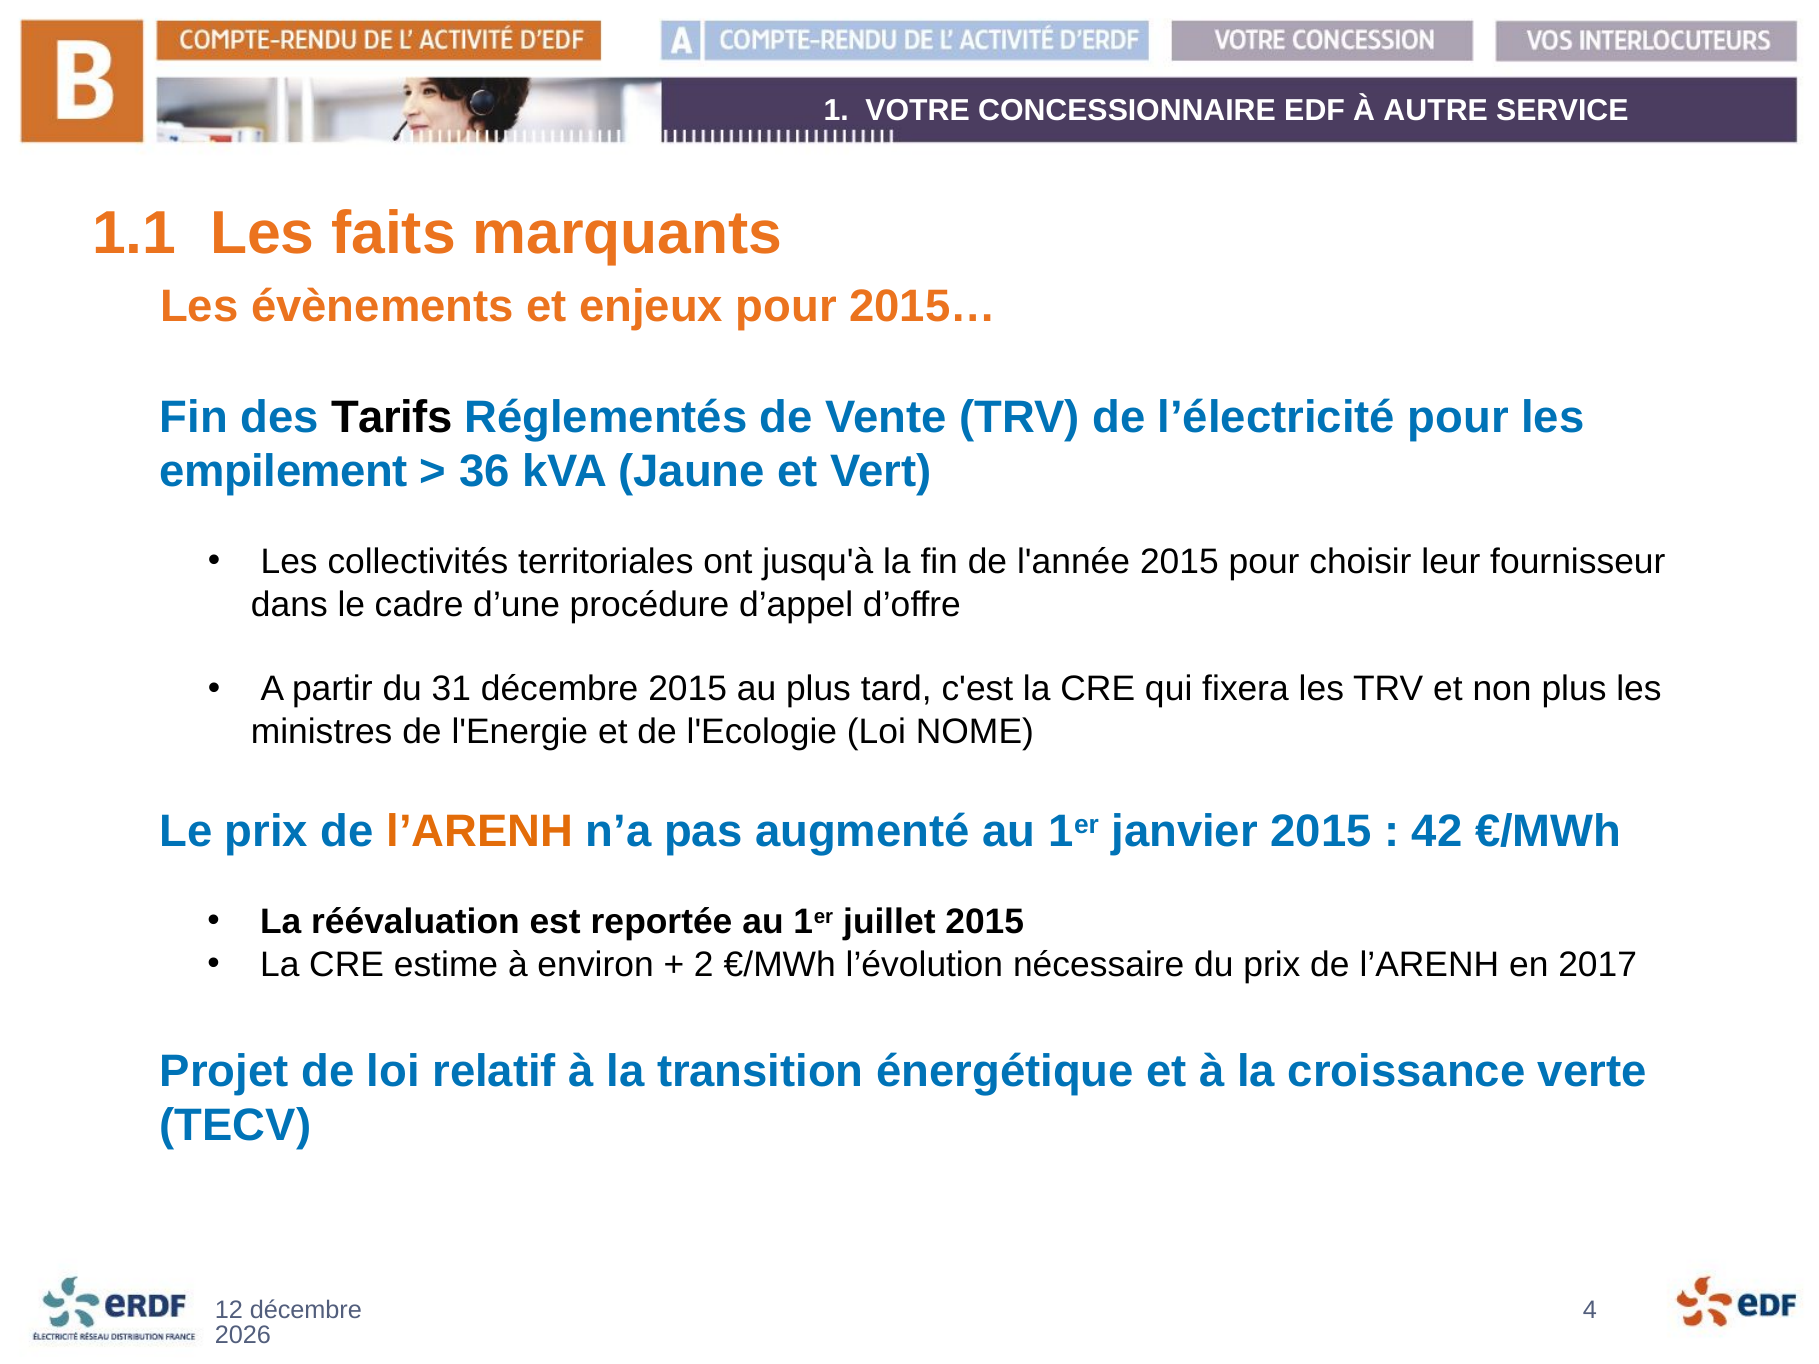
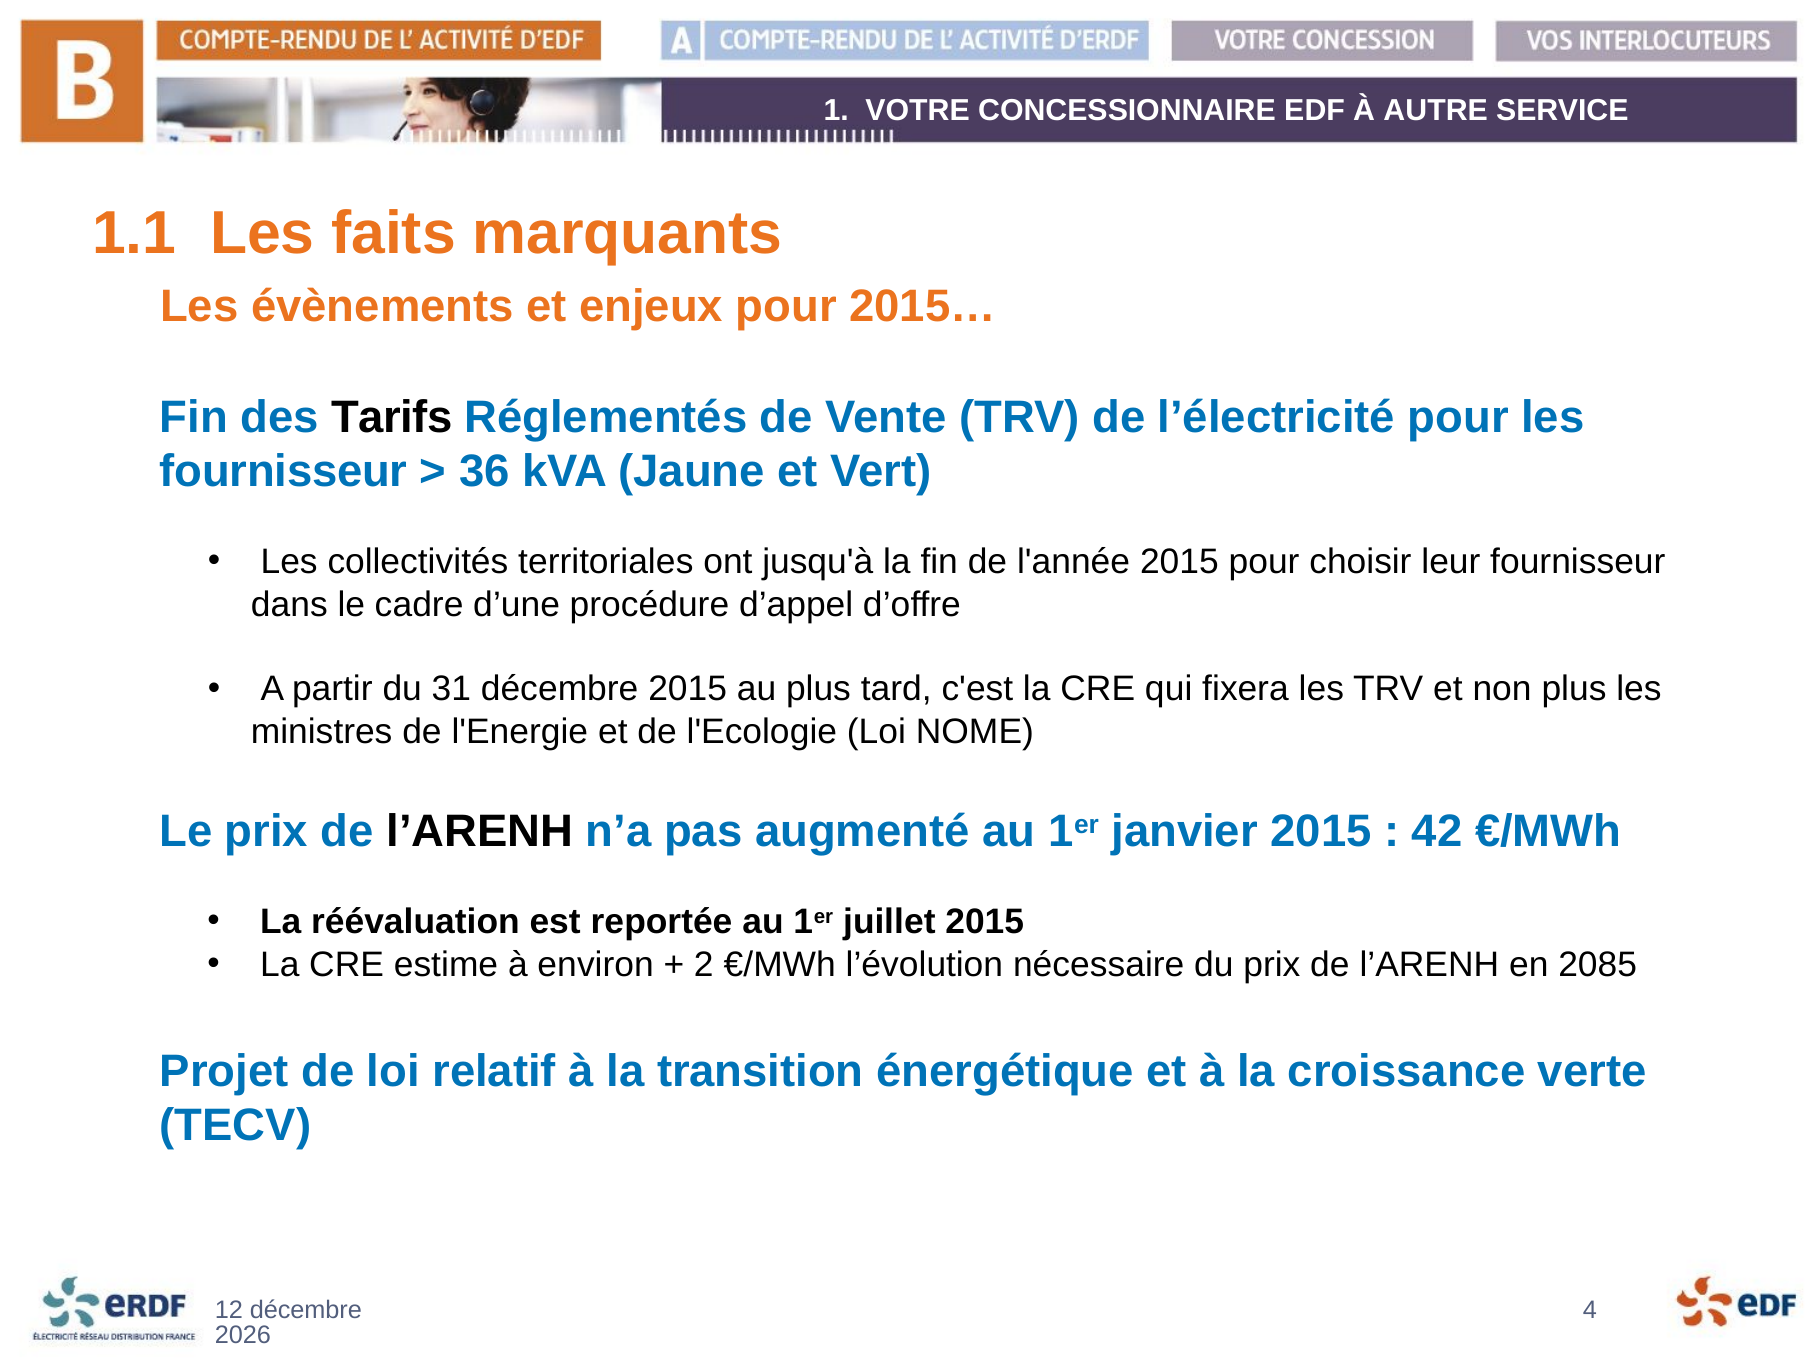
empilement: empilement -> fournisseur (284, 472)
l’ARENH colour: orange -> black (480, 832)
2017: 2017 -> 2085 (1598, 965)
